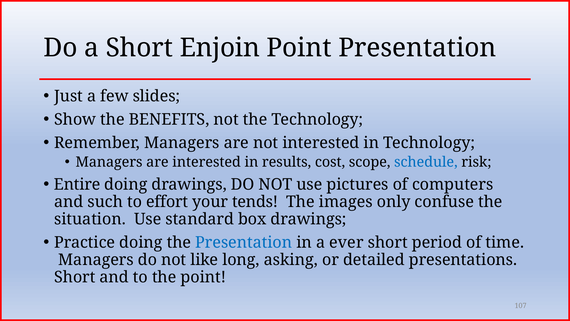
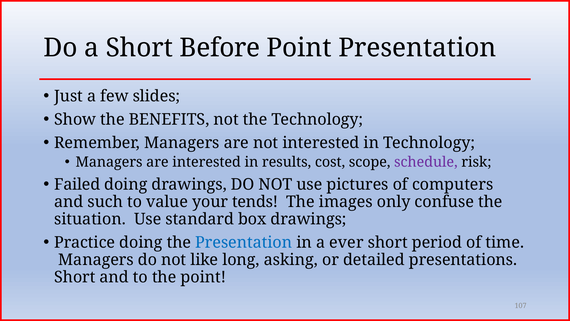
Enjoin: Enjoin -> Before (220, 48)
schedule colour: blue -> purple (426, 162)
Entire: Entire -> Failed (77, 184)
effort: effort -> value (167, 202)
